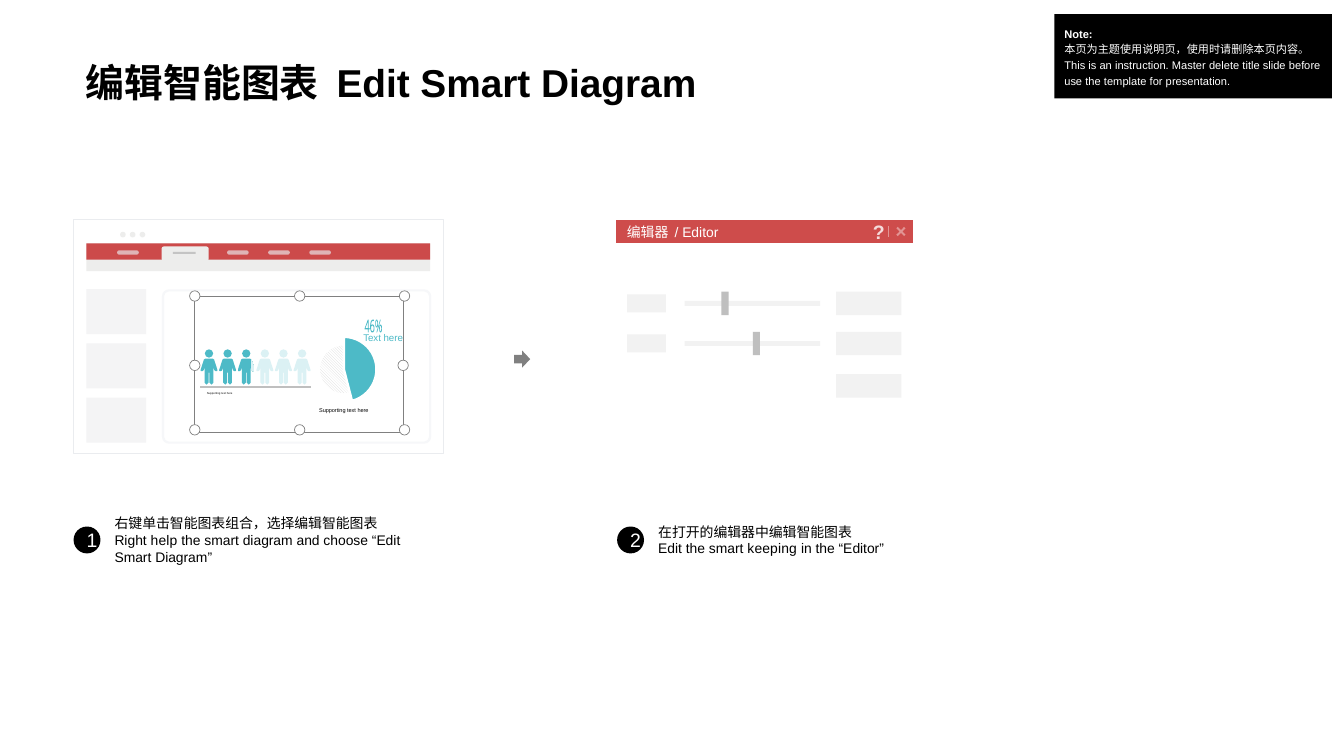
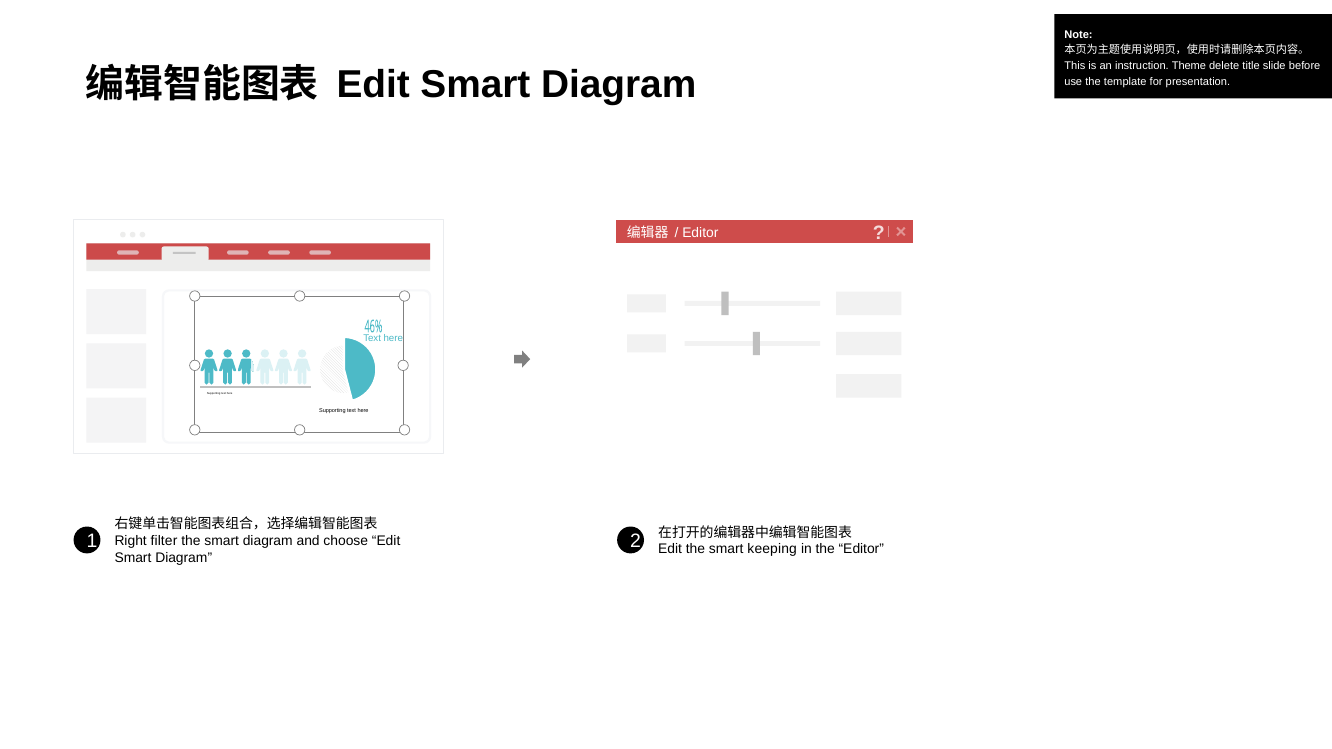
Master: Master -> Theme (1189, 66)
help: help -> filter (164, 541)
